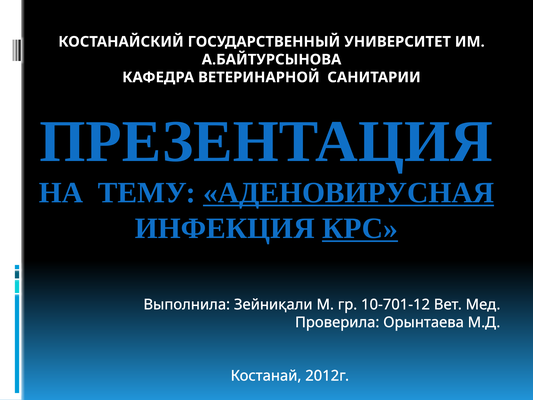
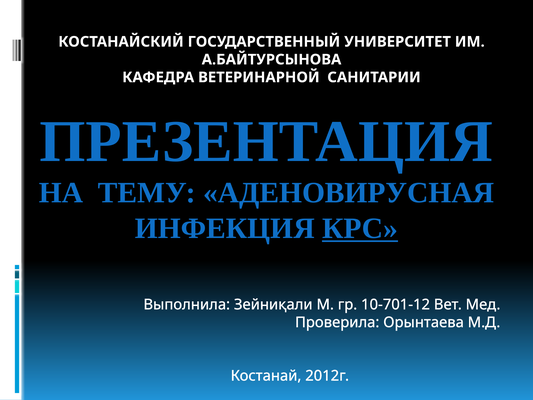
АДЕНОВИРУСНАЯ underline: present -> none (349, 193)
